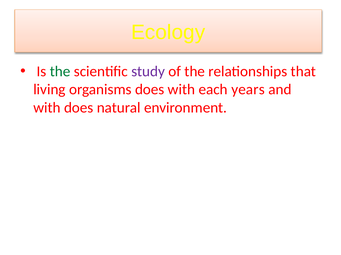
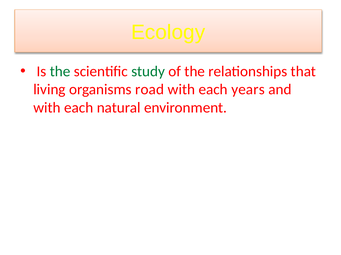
study colour: purple -> green (148, 72)
organisms does: does -> road (150, 90)
does: does -> each (79, 108)
